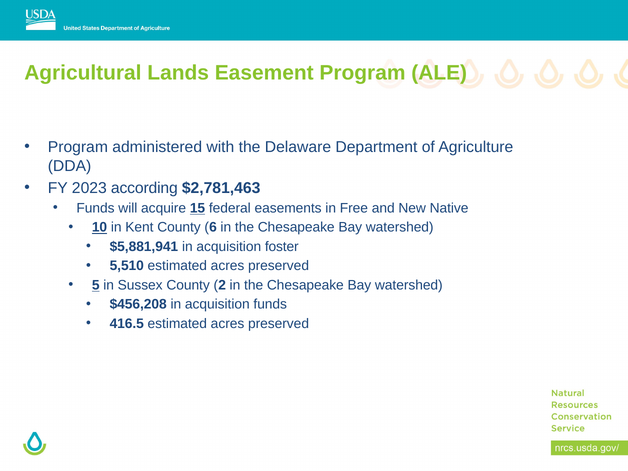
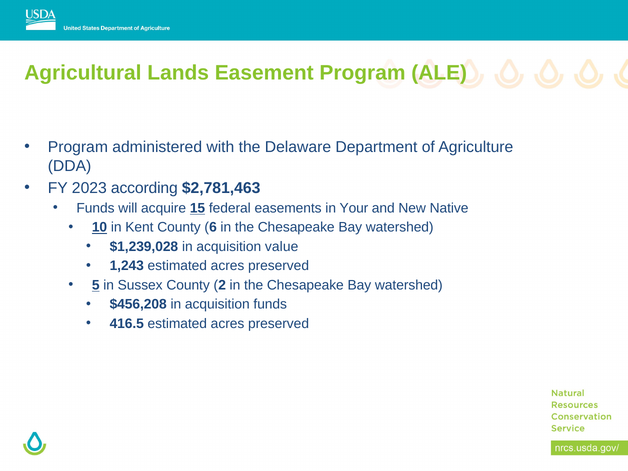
Free: Free -> Your (354, 208)
$5,881,941: $5,881,941 -> $1,239,028 (144, 247)
foster: foster -> value (282, 247)
5,510: 5,510 -> 1,243 (127, 266)
